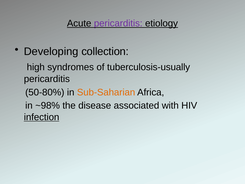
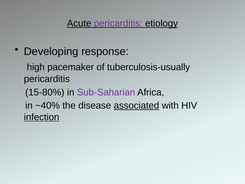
collection: collection -> response (105, 51)
syndromes: syndromes -> pacemaker (71, 67)
50-80%: 50-80% -> 15-80% (45, 92)
Sub-Saharian colour: orange -> purple (106, 92)
~98%: ~98% -> ~40% (48, 106)
associated underline: none -> present (136, 106)
